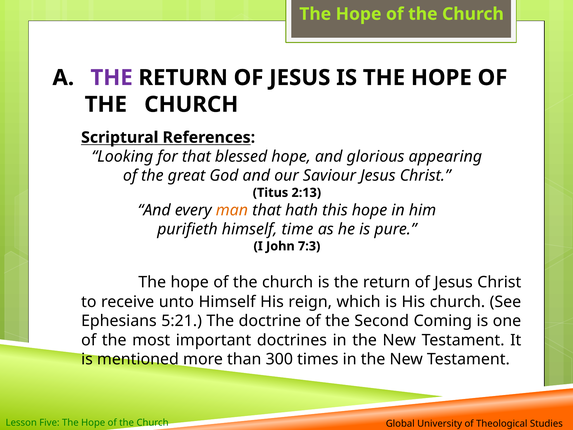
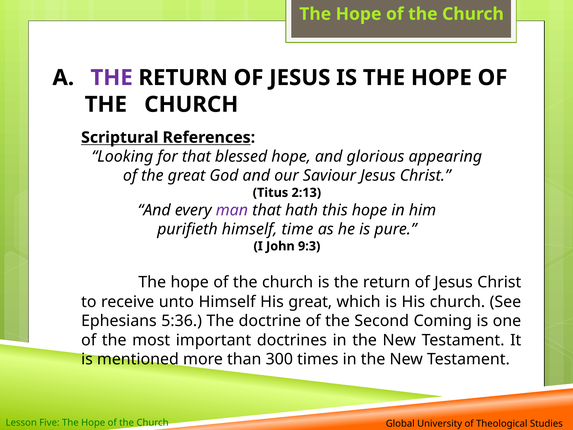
man colour: orange -> purple (232, 210)
7:3: 7:3 -> 9:3 (309, 246)
His reign: reign -> great (310, 302)
5:21: 5:21 -> 5:36 (182, 321)
